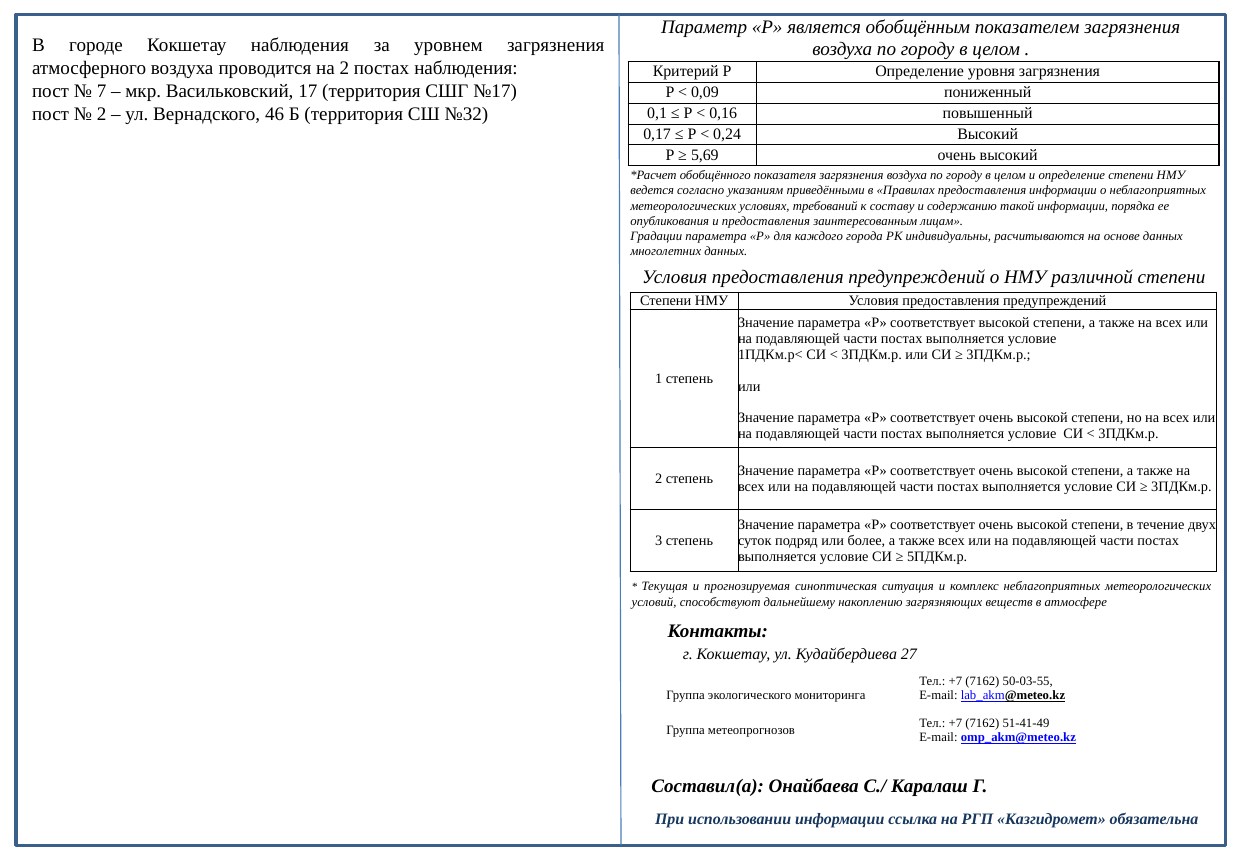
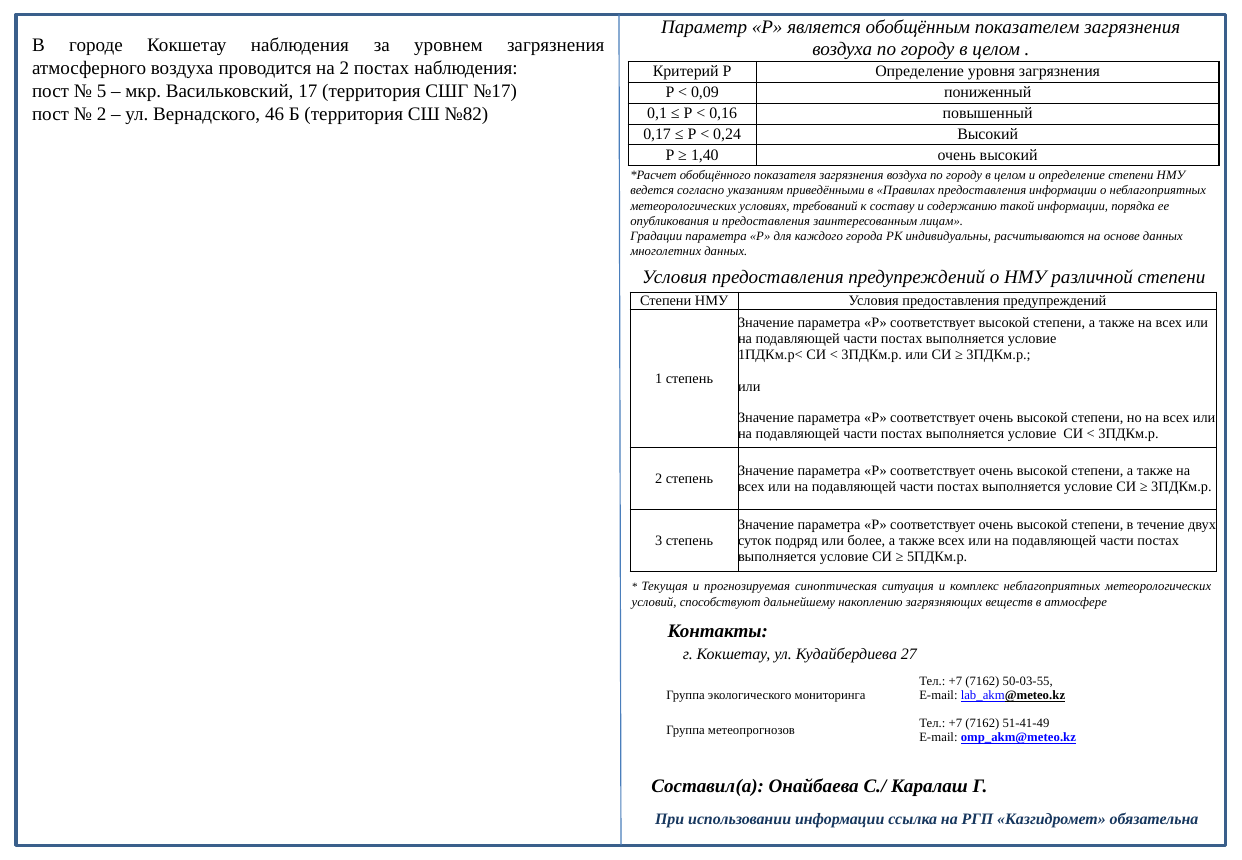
7: 7 -> 5 (102, 91)
№32: №32 -> №82 (466, 114)
5,69: 5,69 -> 1,40 (705, 155)
